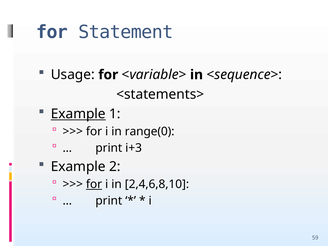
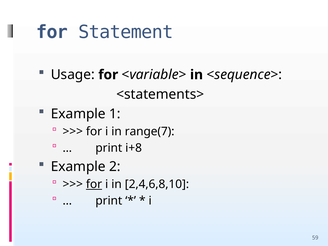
Example underline: present -> none (78, 114)
range(0: range(0 -> range(7 (150, 131)
i+3: i+3 -> i+8 (134, 148)
